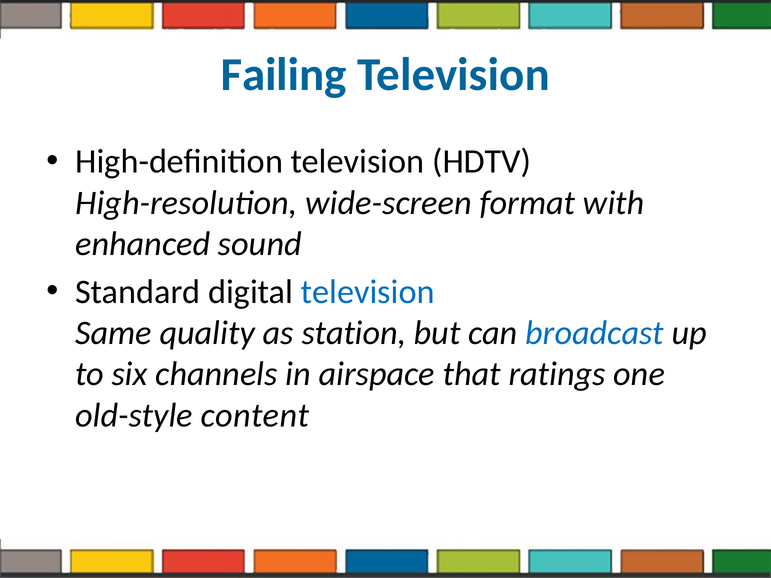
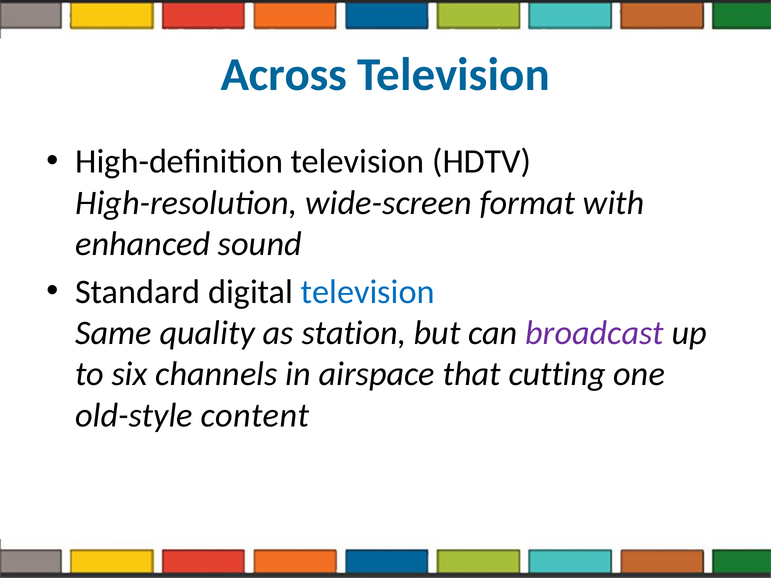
Failing: Failing -> Across (284, 75)
broadcast colour: blue -> purple (595, 333)
ratings: ratings -> cutting (557, 374)
